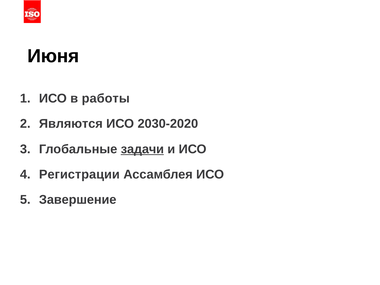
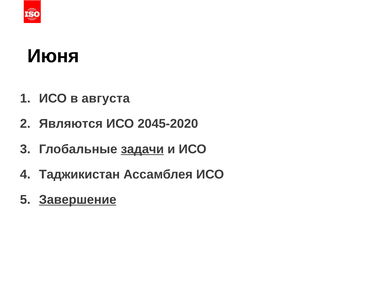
работы: работы -> августа (106, 98)
2030-2020: 2030-2020 -> 2045-2020 (168, 124)
Регистрации: Регистрации -> Таджикистан (79, 174)
Завершение underline: none -> present (78, 200)
